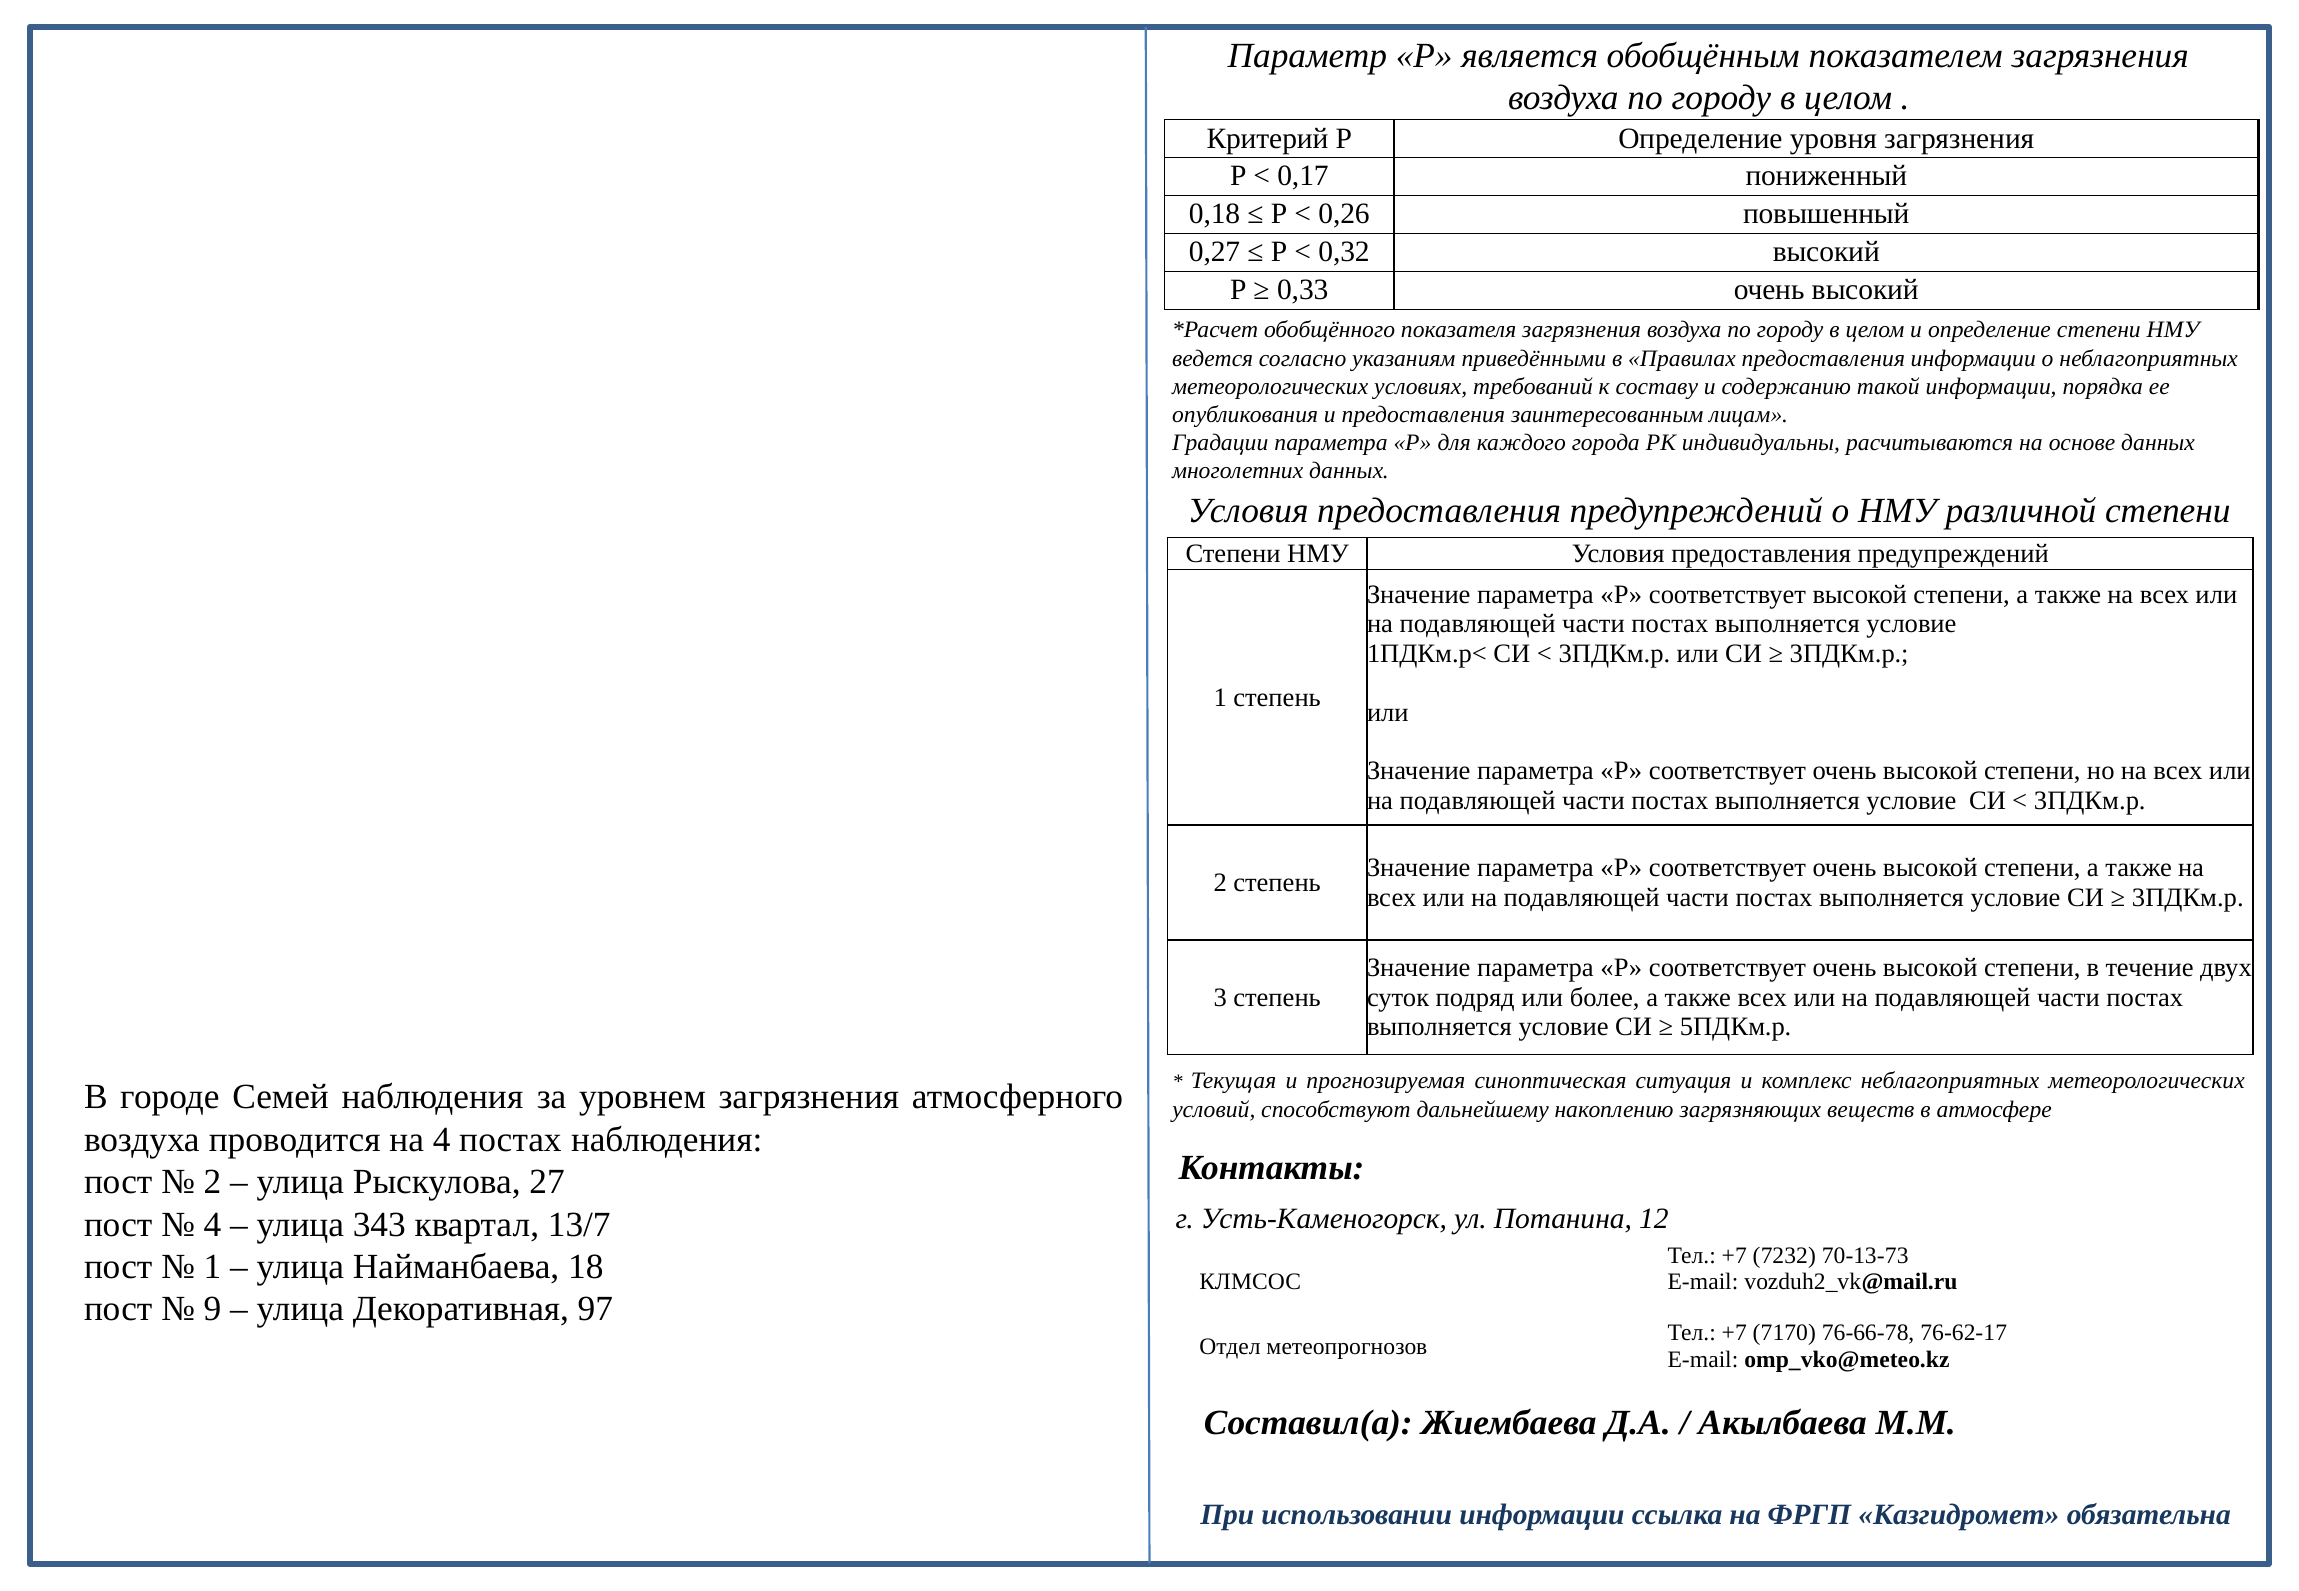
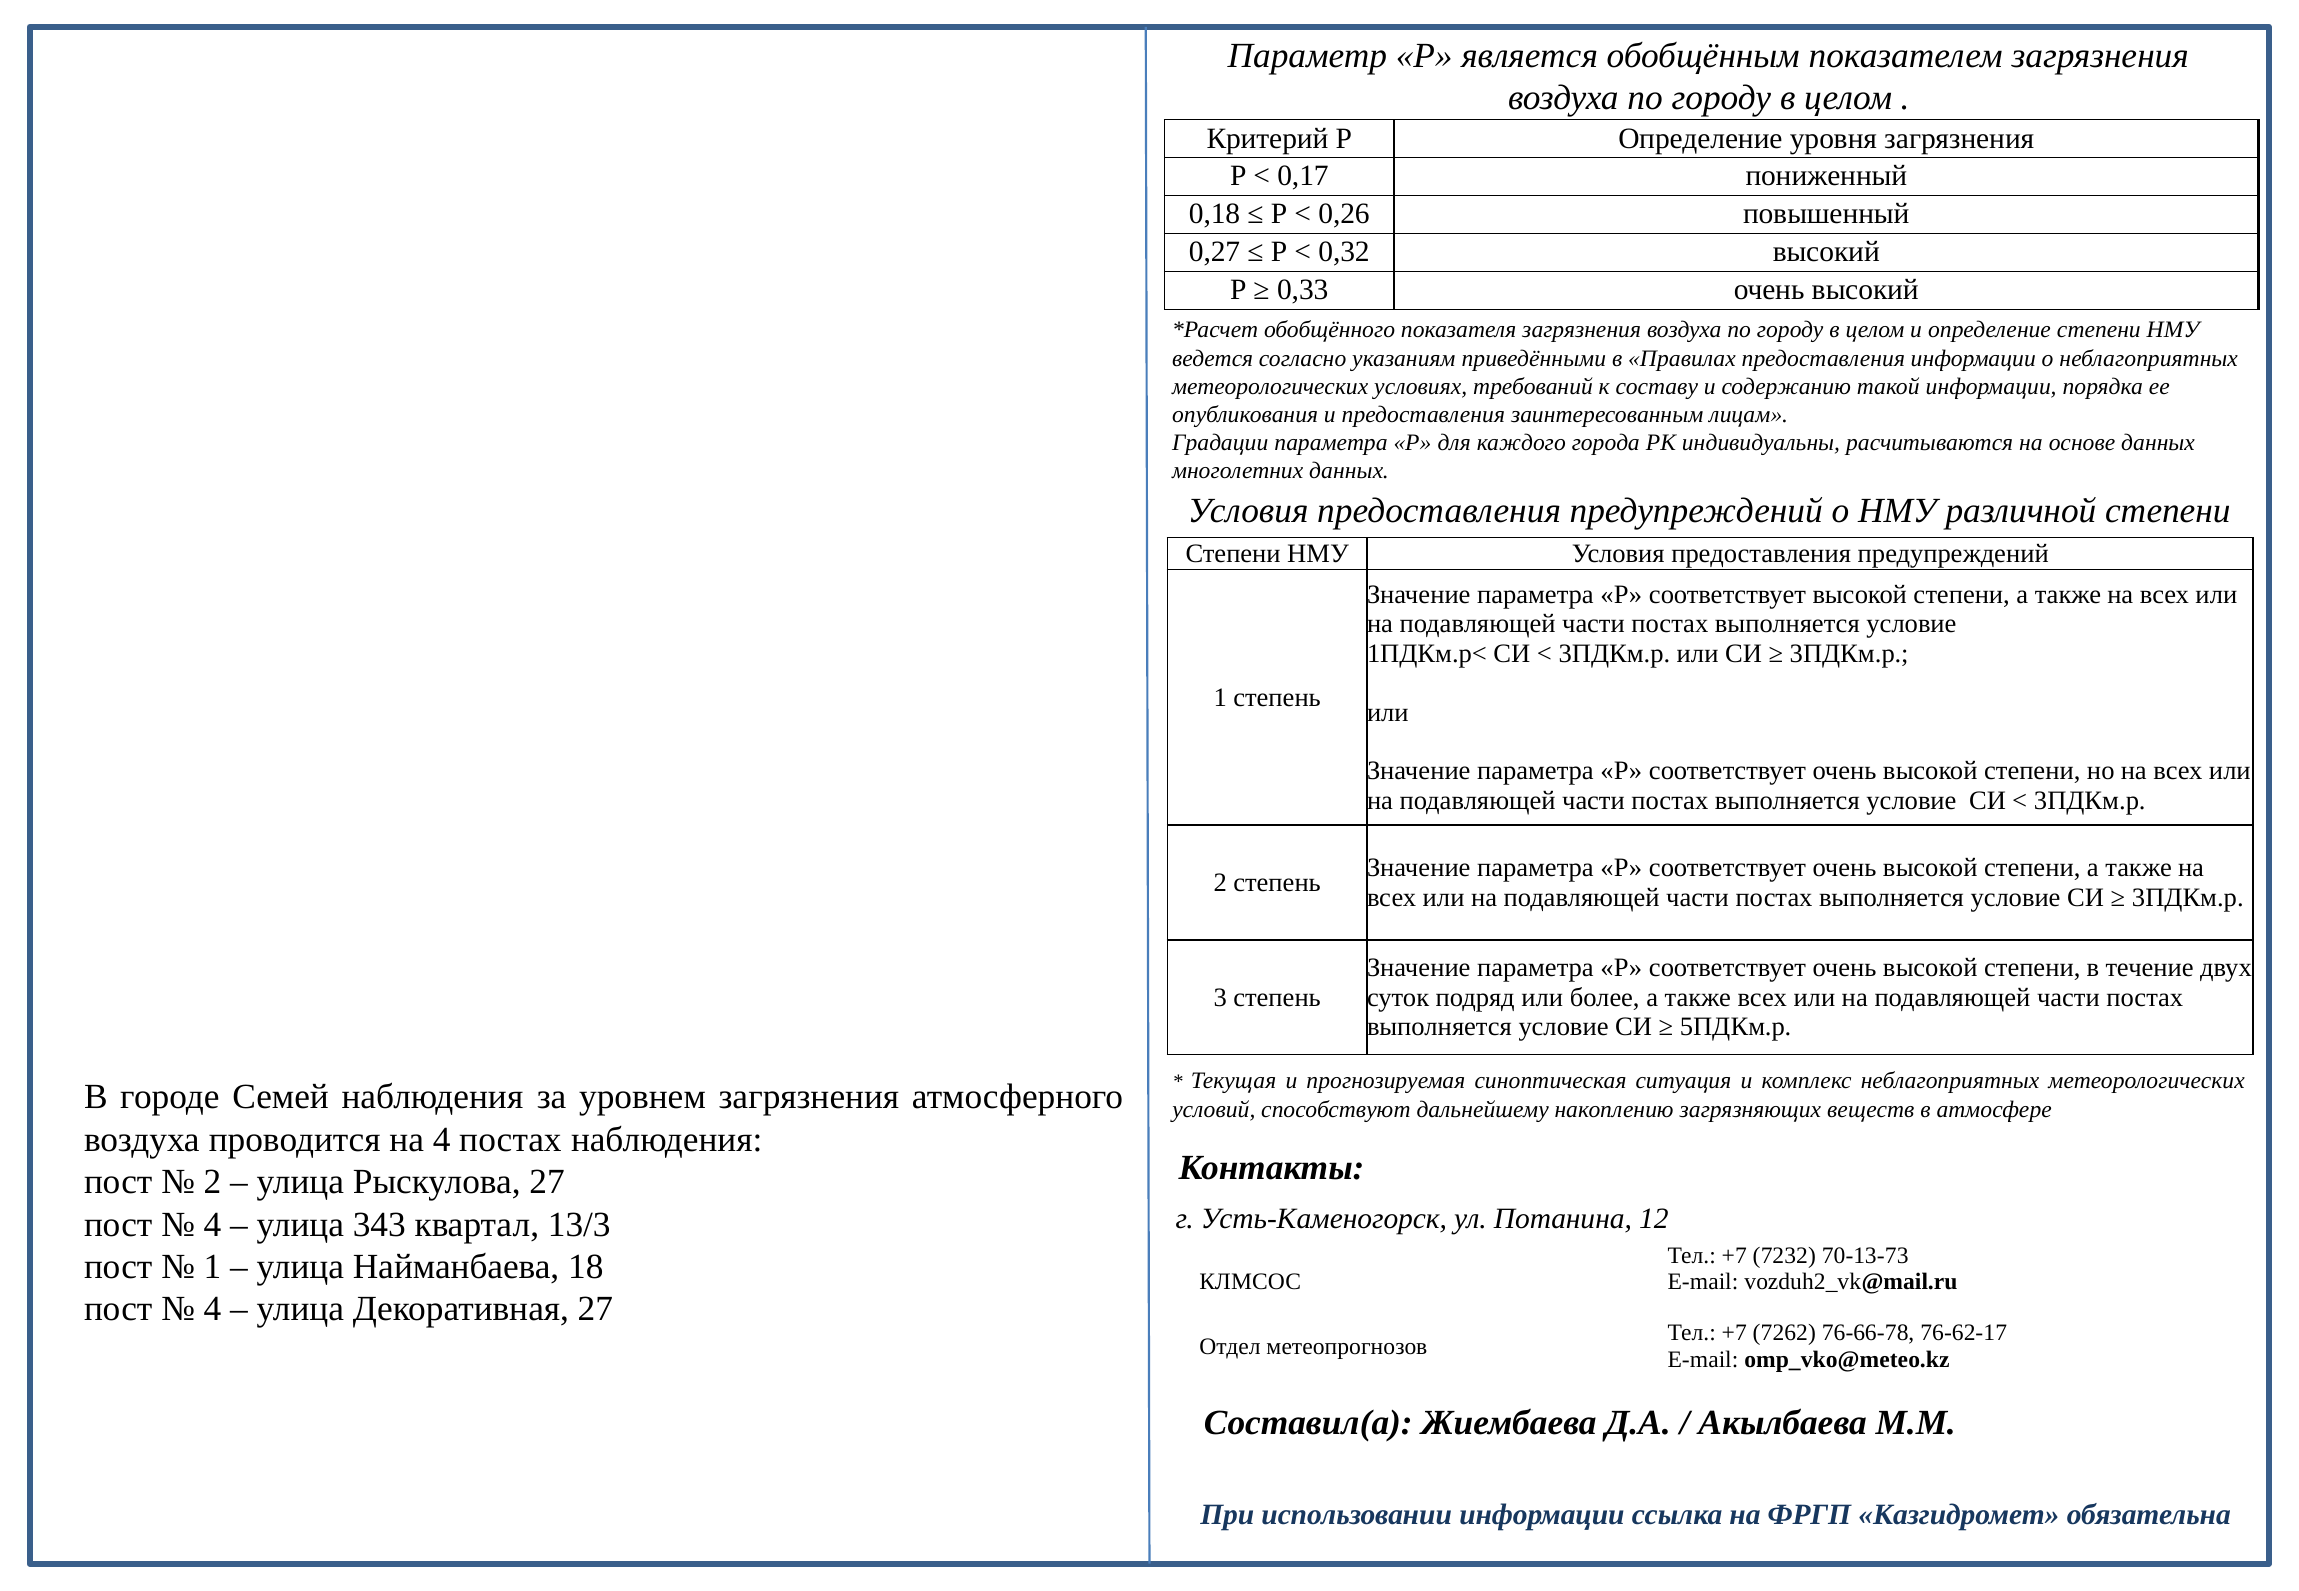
13/7: 13/7 -> 13/3 (579, 1225)
9: 9 -> 4 (213, 1310)
Декоративная 97: 97 -> 27 (595, 1310)
7170: 7170 -> 7262 (1784, 1334)
